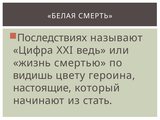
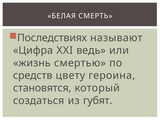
видишь: видишь -> средств (33, 75)
настоящие: настоящие -> становятся (42, 88)
начинают: начинают -> создаться (39, 101)
стать: стать -> губят (98, 101)
